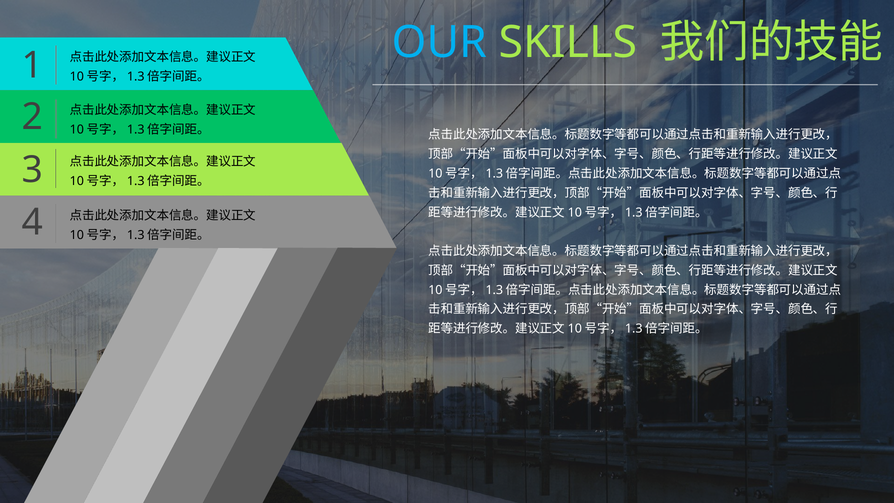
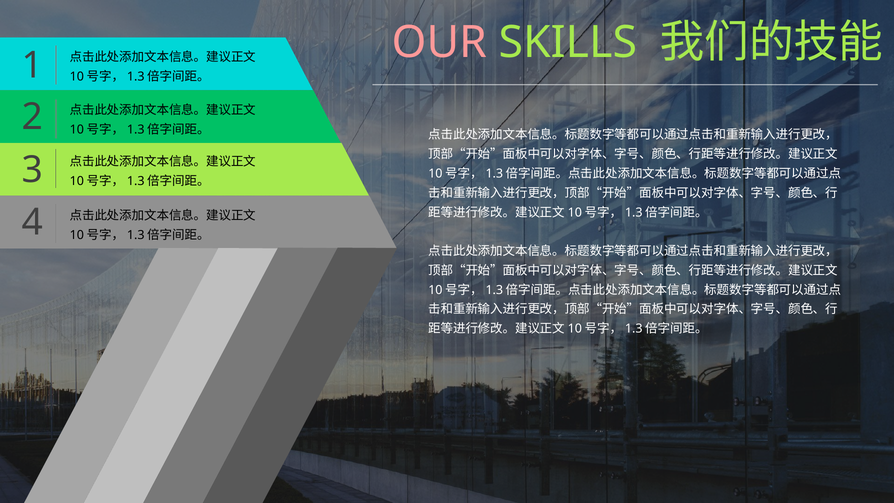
OUR colour: light blue -> pink (439, 43)
